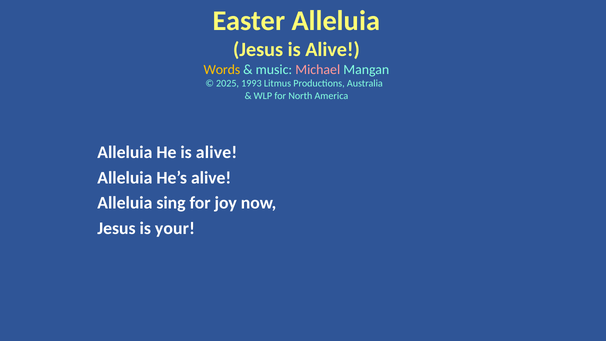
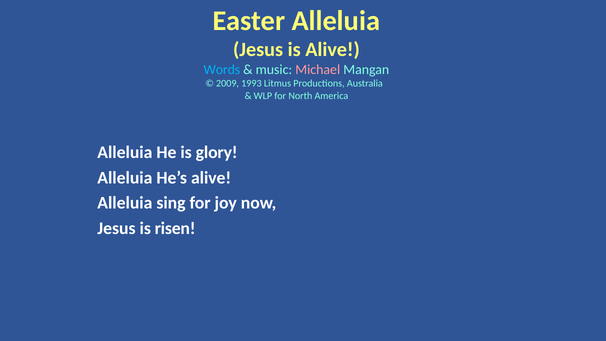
Words colour: yellow -> light blue (222, 69)
2025: 2025 -> 2009 (228, 84)
He is alive: alive -> glory (217, 152)
your: your -> risen (175, 228)
